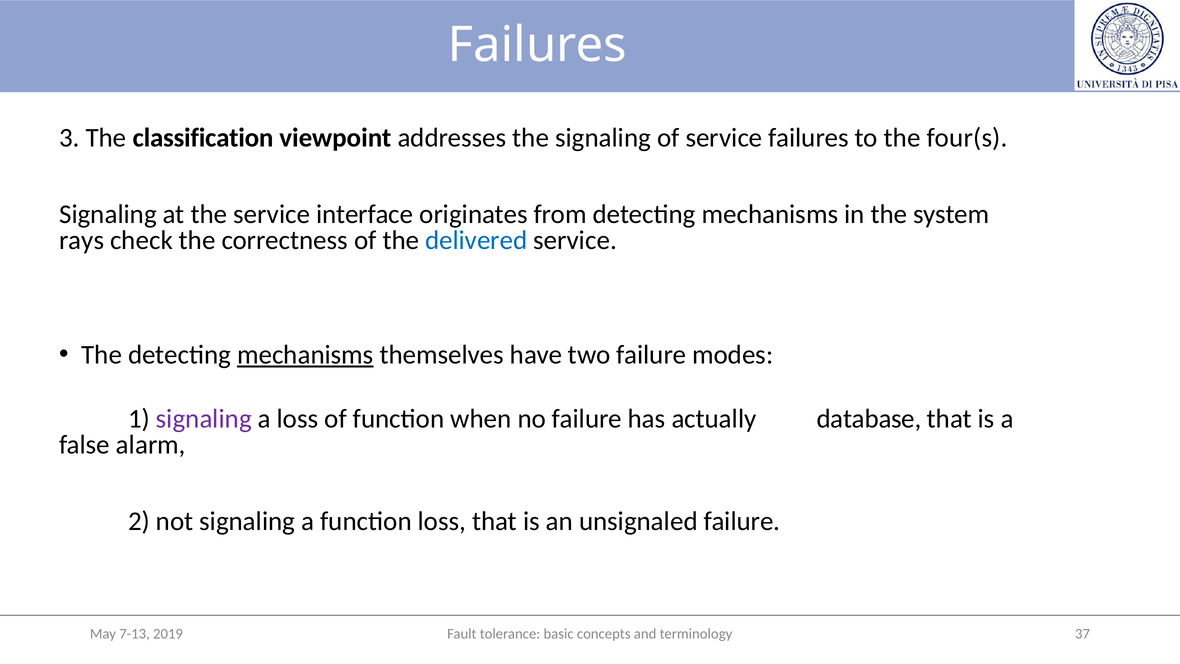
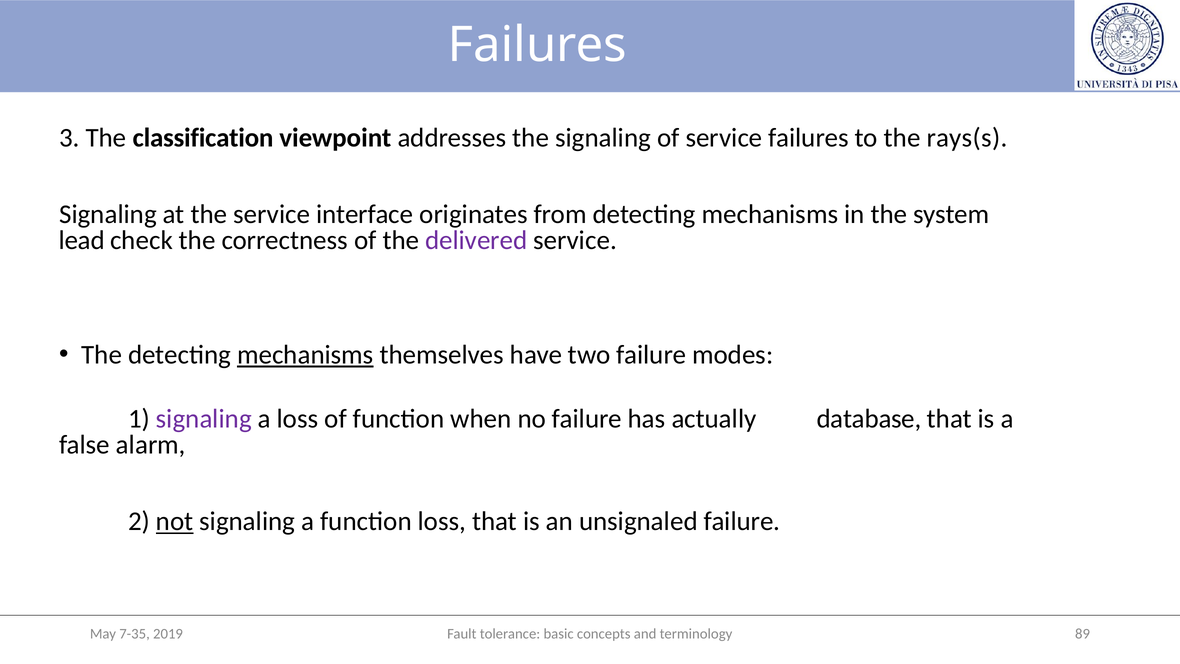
four(s: four(s -> rays(s (967, 138)
rays: rays -> lead (82, 240)
delivered colour: blue -> purple (476, 240)
not underline: none -> present (175, 521)
37: 37 -> 89 (1083, 634)
7-13: 7-13 -> 7-35 (135, 634)
